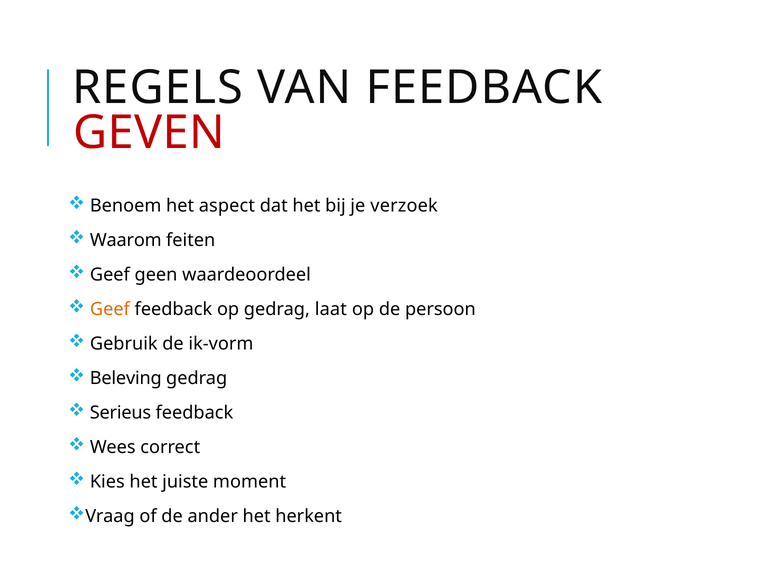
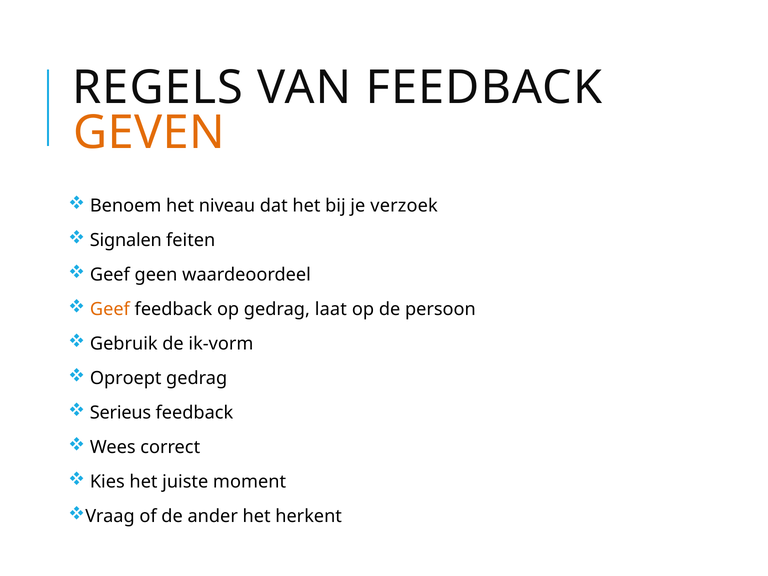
GEVEN colour: red -> orange (149, 133)
aspect: aspect -> niveau (227, 206)
Waarom: Waarom -> Signalen (126, 240)
Beleving: Beleving -> Oproept (126, 378)
